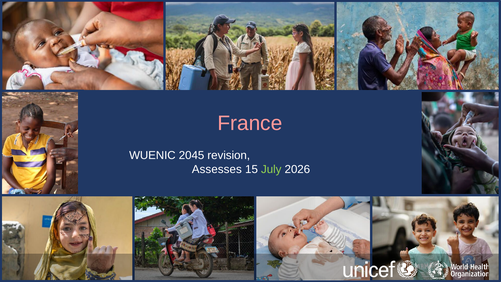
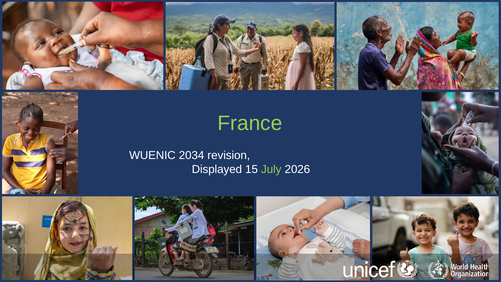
France colour: pink -> light green (250, 123)
2045: 2045 -> 2034 (192, 155)
Assesses: Assesses -> Displayed (217, 169)
